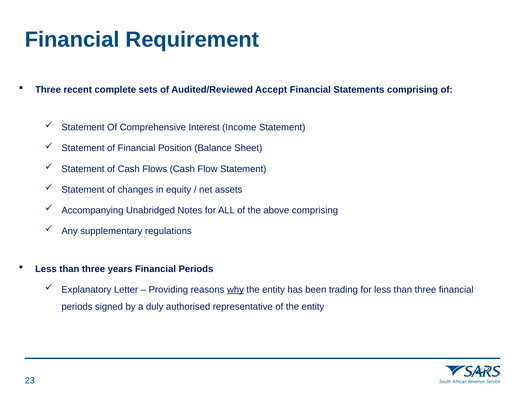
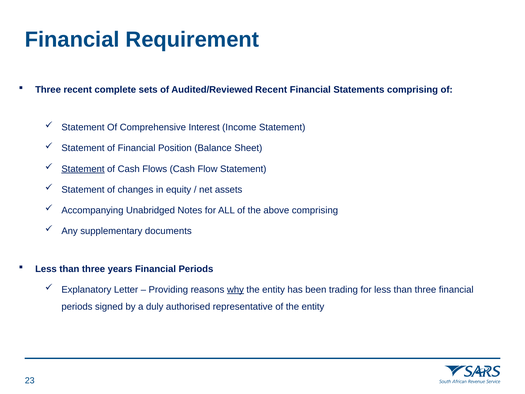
Audited/Reviewed Accept: Accept -> Recent (271, 90)
Statement underline: none -> present (83, 169)
regulations: regulations -> documents (168, 231)
